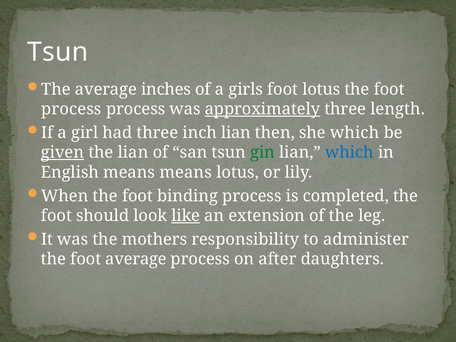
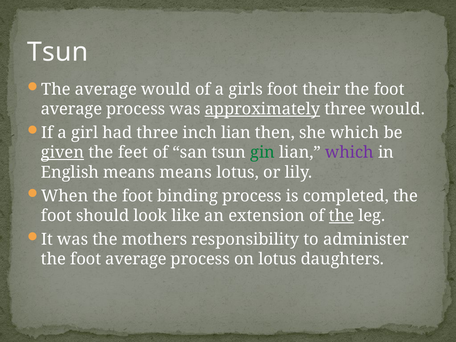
average inches: inches -> would (166, 89)
foot lotus: lotus -> their (321, 89)
process: process -> average (71, 109)
three length: length -> would (398, 109)
the lian: lian -> feet (133, 153)
which colour: blue -> purple (349, 153)
like underline: present -> none (186, 216)
the underline: none -> present (342, 216)
on after: after -> lotus (278, 259)
